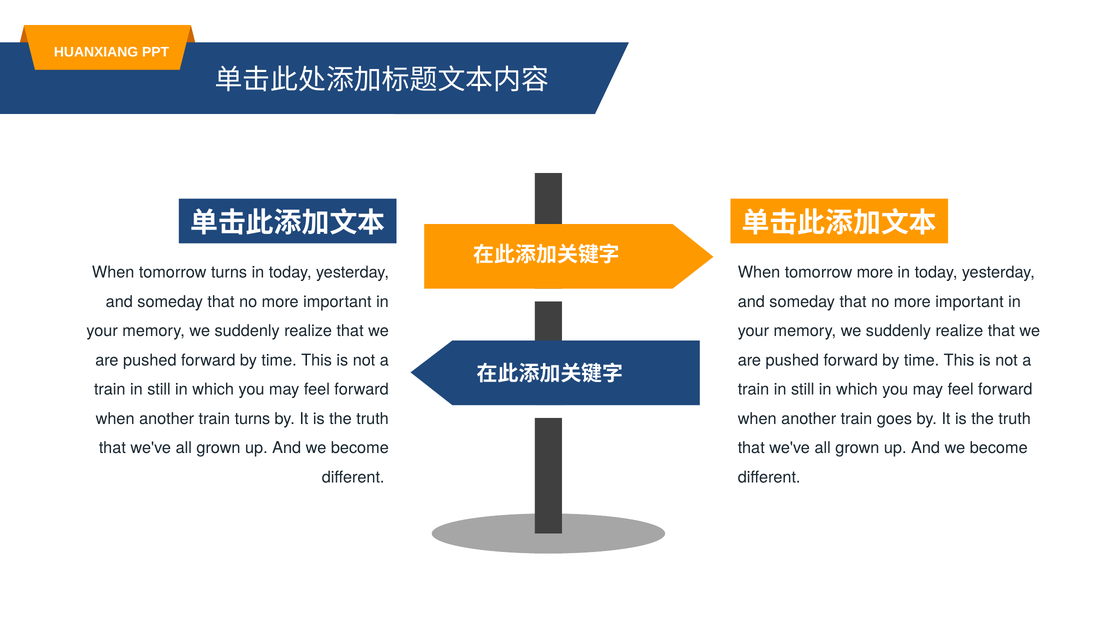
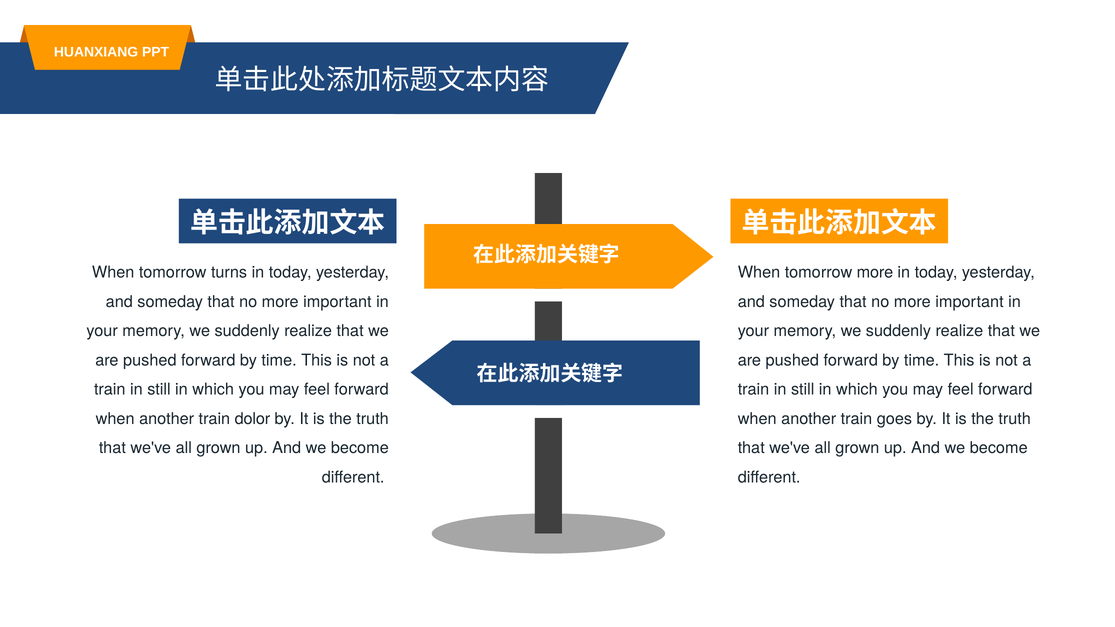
train turns: turns -> dolor (252, 419)
